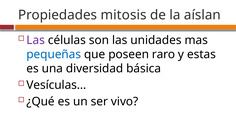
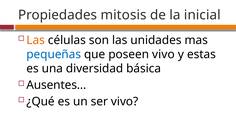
aíslan: aíslan -> inicial (202, 15)
Las colour: purple -> orange (36, 40)
poseen raro: raro -> vivo (163, 54)
Vesículas…: Vesículas… -> Ausentes… (56, 85)
